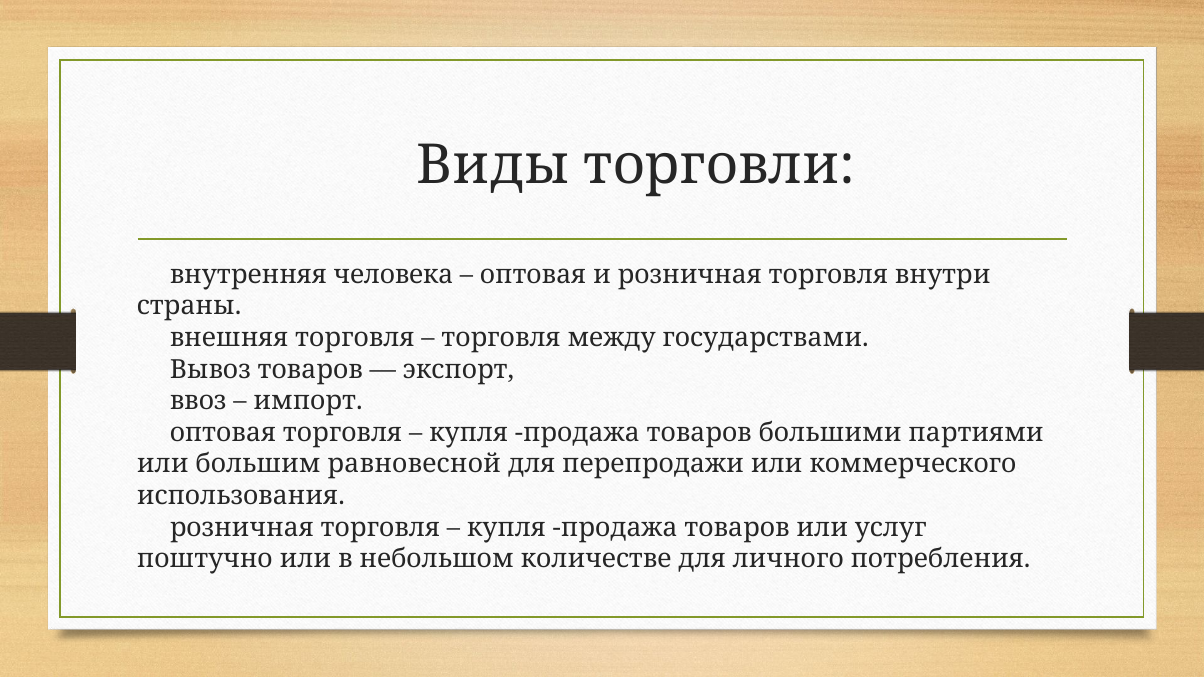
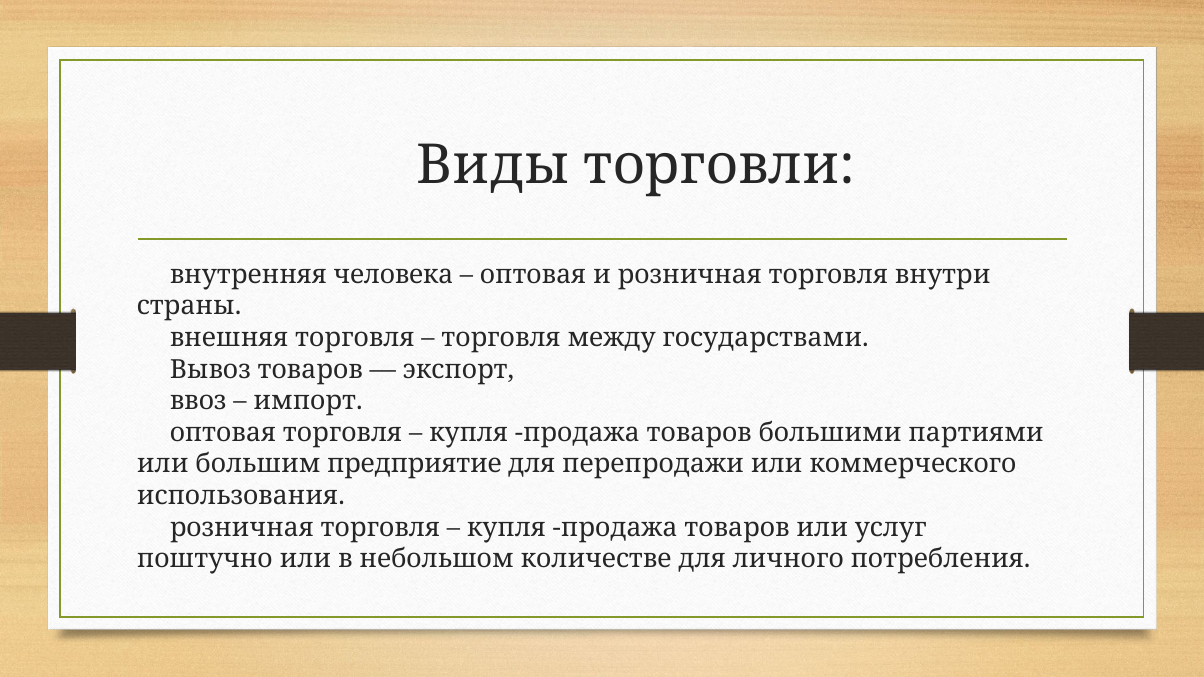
равновесной: равновесной -> предприятие (414, 464)
